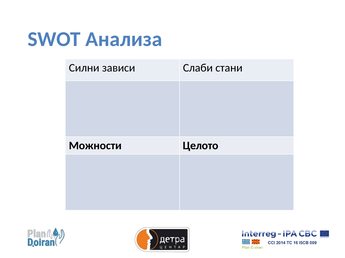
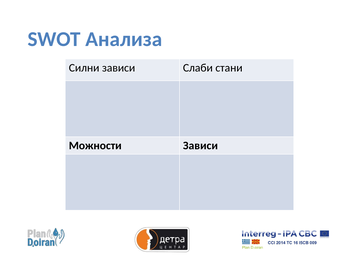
Можности Целото: Целото -> Зависи (200, 146)
